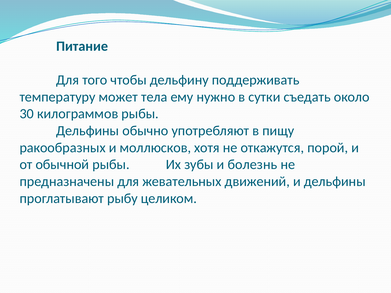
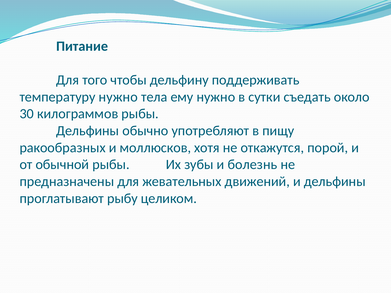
температуру может: может -> нужно (118, 97)
